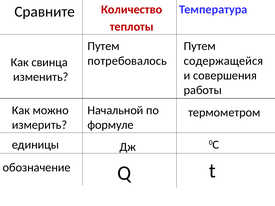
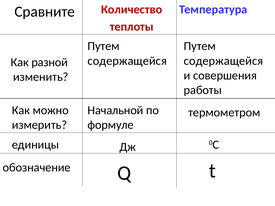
потребовалось: потребовалось -> содержащейся (127, 61)
свинца: свинца -> разной (50, 62)
